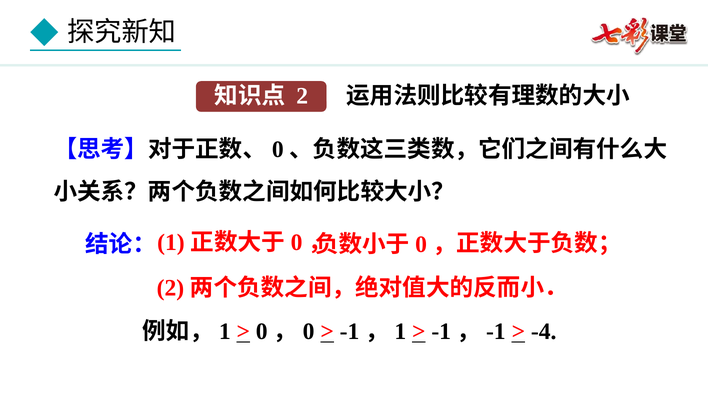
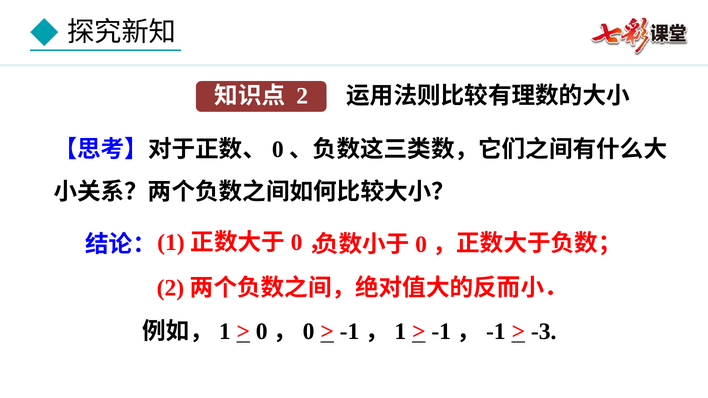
-4: -4 -> -3 (544, 332)
